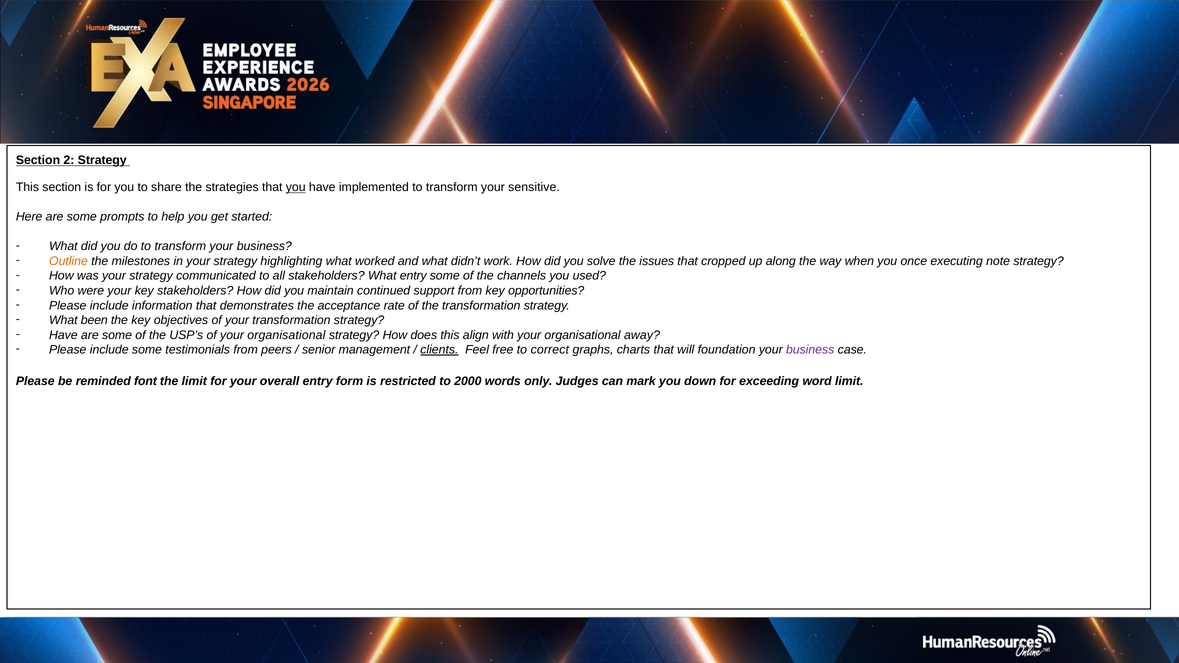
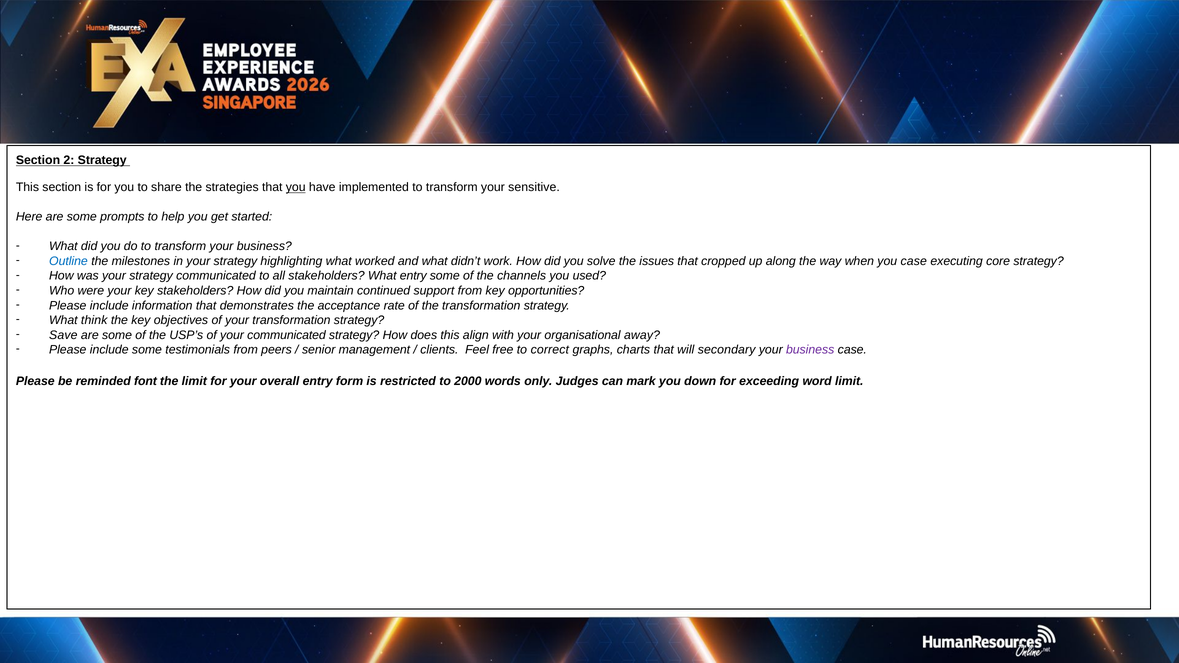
Outline colour: orange -> blue (68, 261)
you once: once -> case (914, 261)
note: note -> core (998, 261)
been: been -> think (94, 320)
Have: Have -> Save (63, 335)
of your organisational: organisational -> communicated (287, 335)
clients underline: present -> none (439, 350)
foundation: foundation -> secondary (727, 350)
